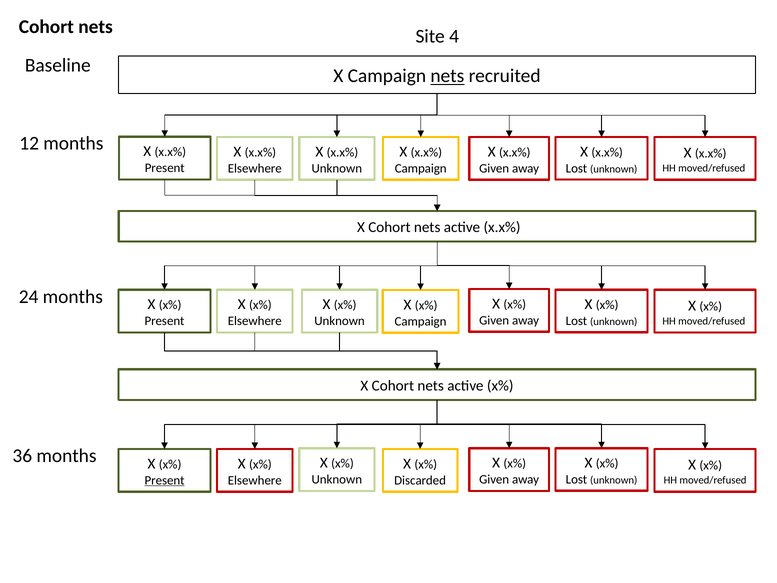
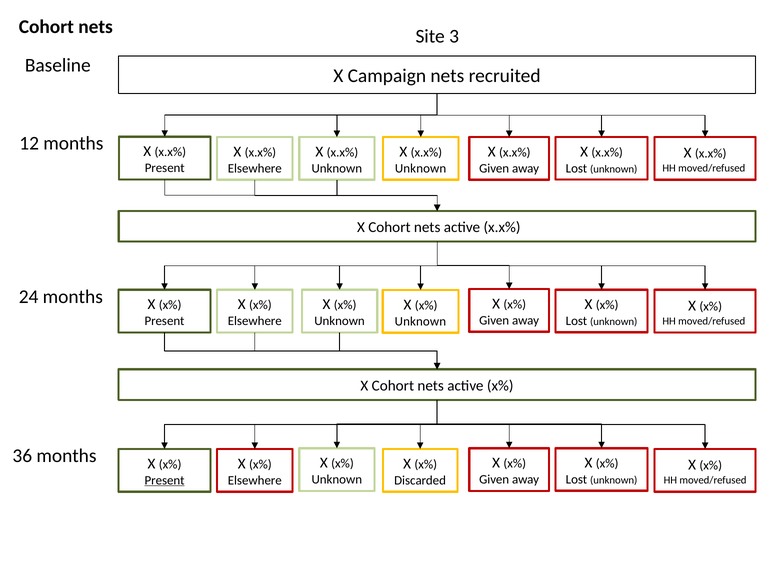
4: 4 -> 3 (454, 36)
nets underline: present -> none (447, 76)
Campaign: Campaign -> Unknown (421, 168)
Campaign: Campaign -> Unknown (420, 321)
